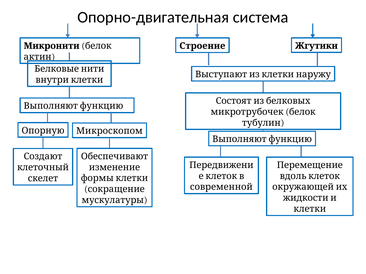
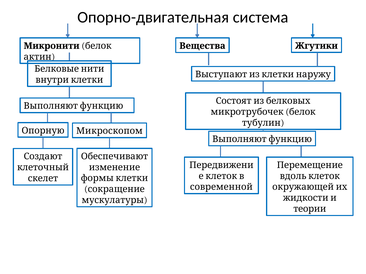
Строение: Строение -> Вещества (202, 46)
клетки: клетки -> теории (310, 209)
